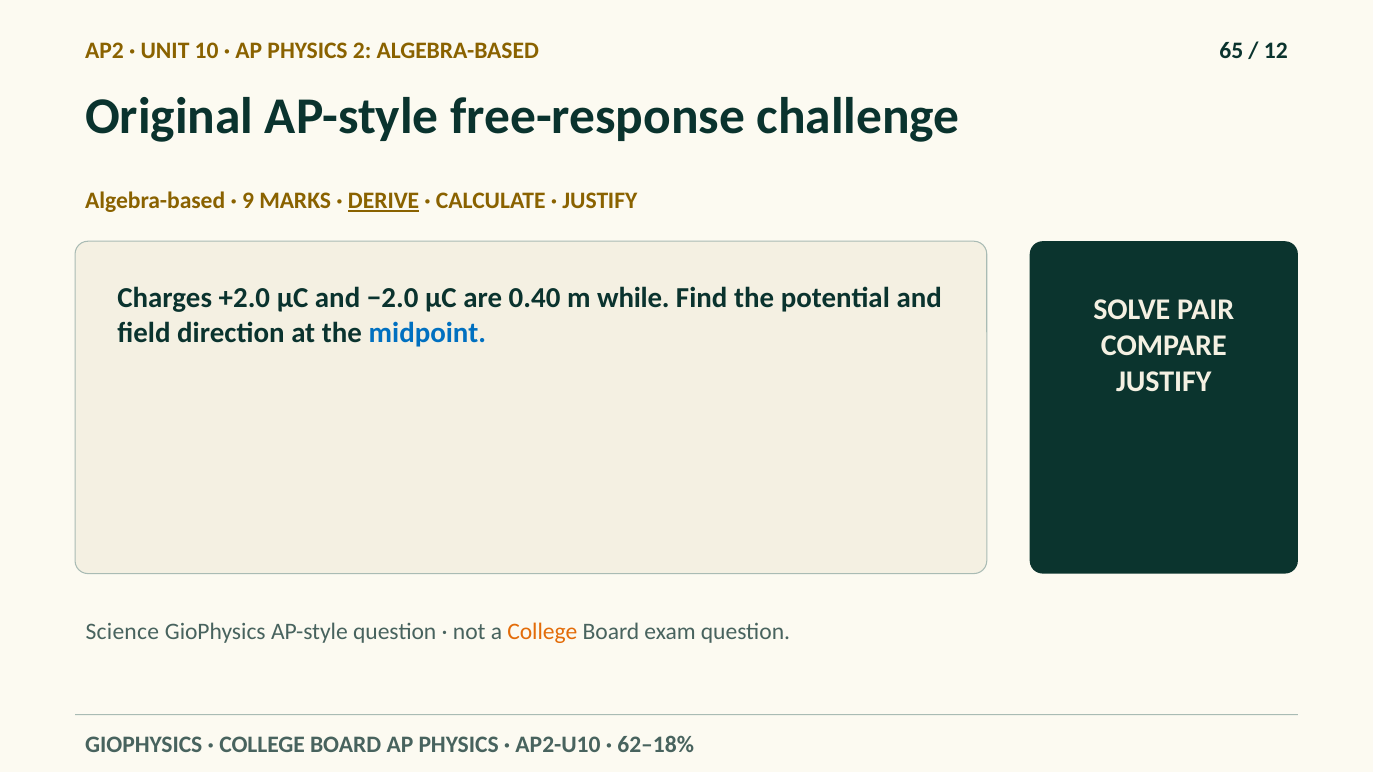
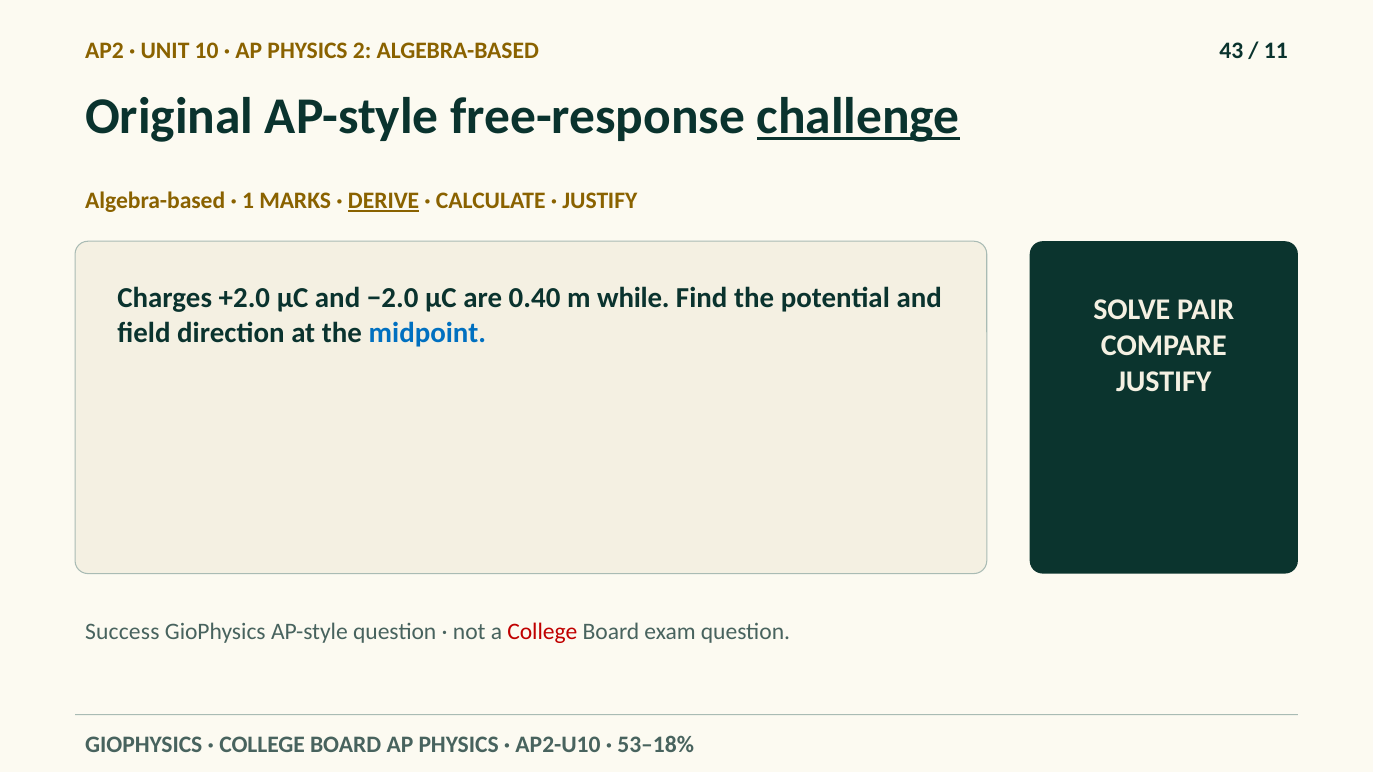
65: 65 -> 43 (1231, 51)
12: 12 -> 11 (1276, 51)
challenge underline: none -> present (858, 117)
9: 9 -> 1 (248, 201)
Science: Science -> Success (122, 632)
College colour: orange -> red (542, 632)
62–18%: 62–18% -> 53–18% (656, 745)
